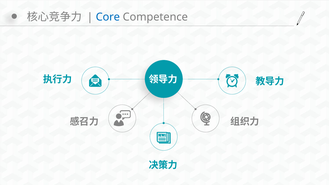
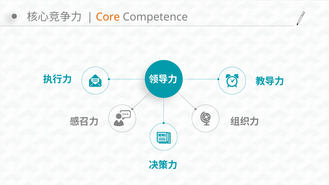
Core colour: blue -> orange (108, 17)
